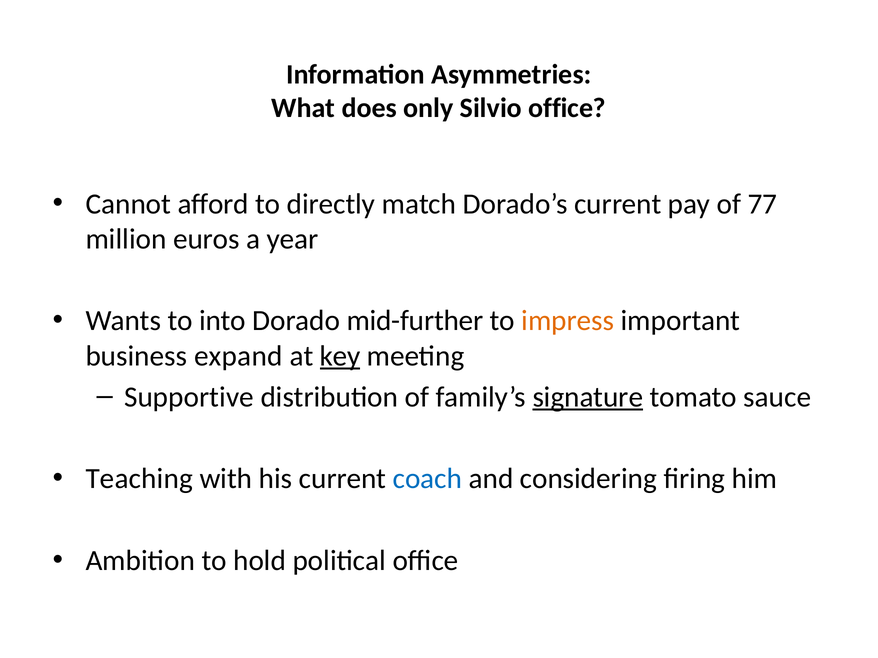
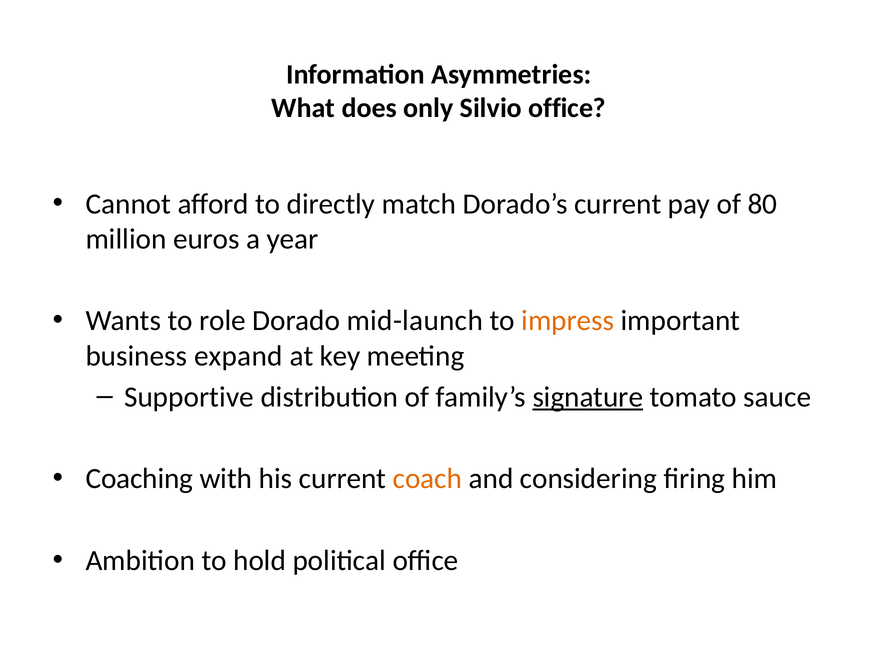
77: 77 -> 80 (762, 204)
into: into -> role (222, 321)
mid-further: mid-further -> mid-launch (415, 321)
key underline: present -> none (340, 356)
Teaching: Teaching -> Coaching (139, 479)
coach colour: blue -> orange (427, 479)
